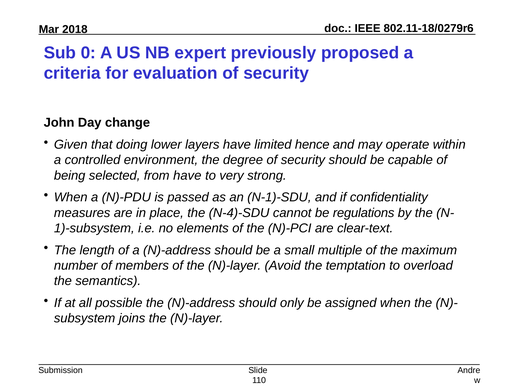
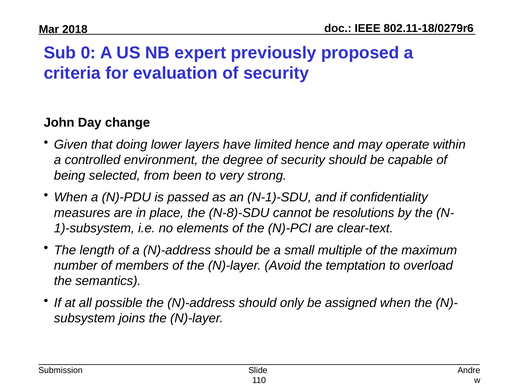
from have: have -> been (187, 175)
N-4)-SDU: N-4)-SDU -> N-8)-SDU (239, 213)
regulations: regulations -> resolutions (364, 213)
